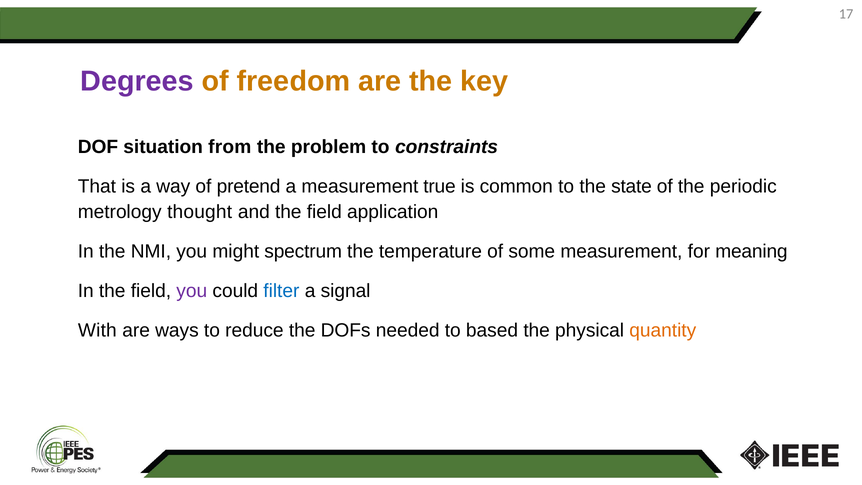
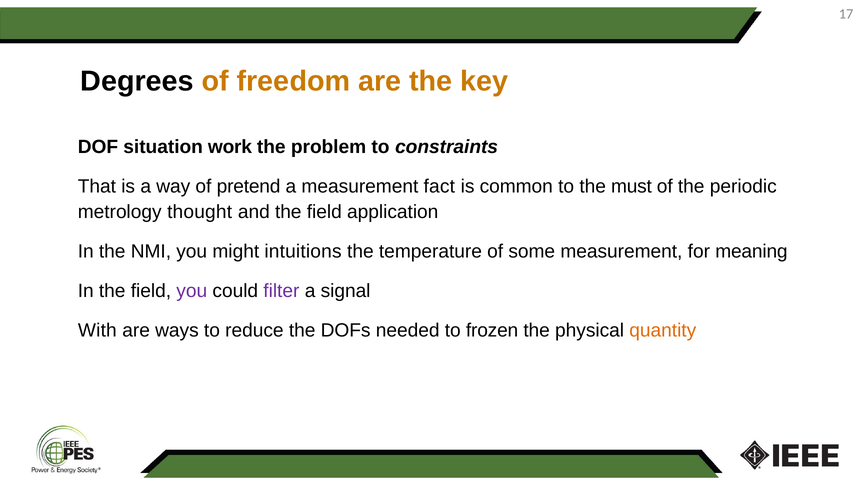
Degrees colour: purple -> black (137, 81)
from: from -> work (230, 147)
true: true -> fact (439, 187)
state: state -> must (631, 187)
spectrum: spectrum -> intuitions (303, 251)
filter colour: blue -> purple (281, 291)
based: based -> frozen (492, 331)
